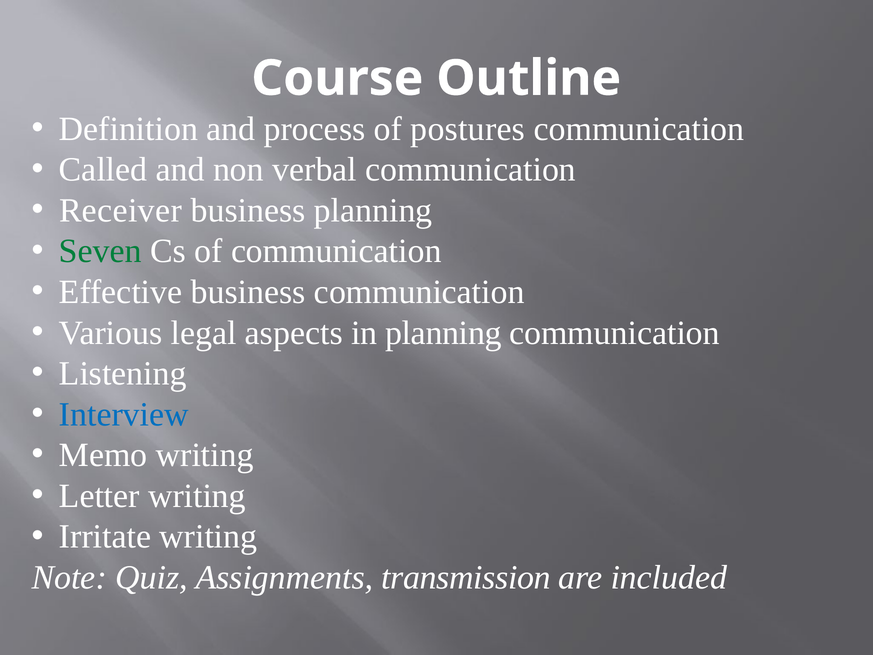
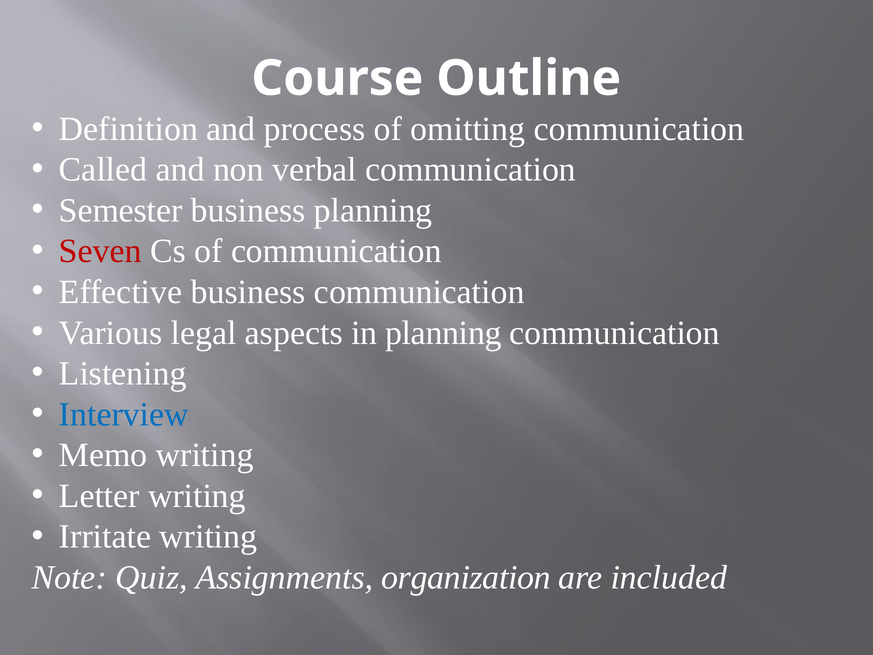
postures: postures -> omitting (468, 129)
Receiver: Receiver -> Semester (121, 210)
Seven colour: green -> red (100, 251)
transmission: transmission -> organization (466, 577)
